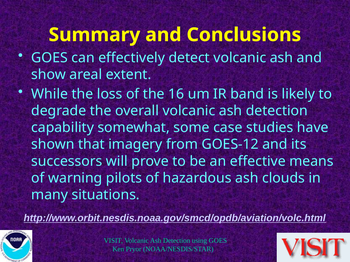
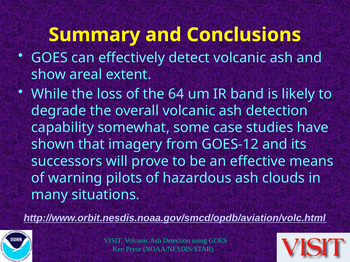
16: 16 -> 64 (176, 94)
